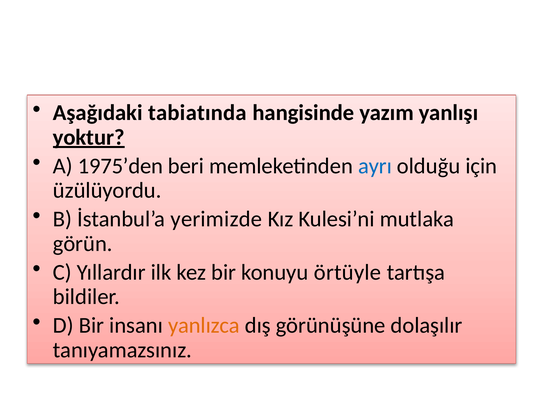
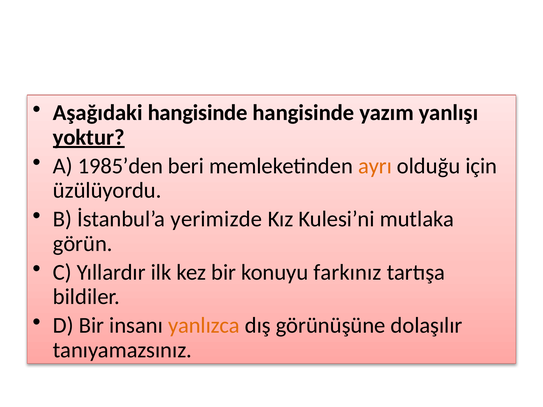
Aşağıdaki tabiatında: tabiatında -> hangisinde (198, 113)
1975’den: 1975’den -> 1985’den (120, 166)
ayrı colour: blue -> orange (375, 166)
örtüyle: örtüyle -> farkınız (348, 273)
